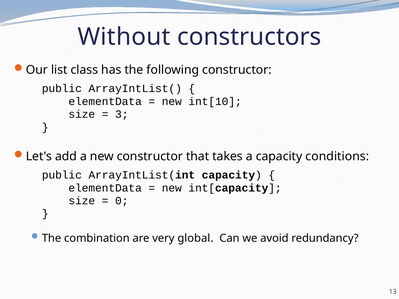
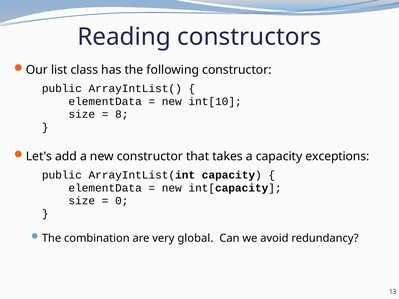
Without: Without -> Reading (124, 37)
3: 3 -> 8 (122, 114)
conditions: conditions -> exceptions (337, 157)
